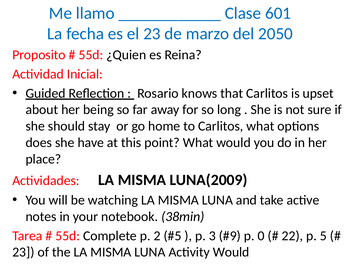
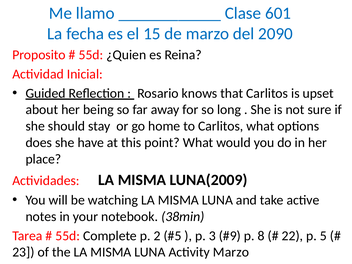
el 23: 23 -> 15 (152, 34)
2050: 2050 -> 2090 (276, 34)
0: 0 -> 8 (261, 236)
Activity Would: Would -> Marzo (231, 252)
